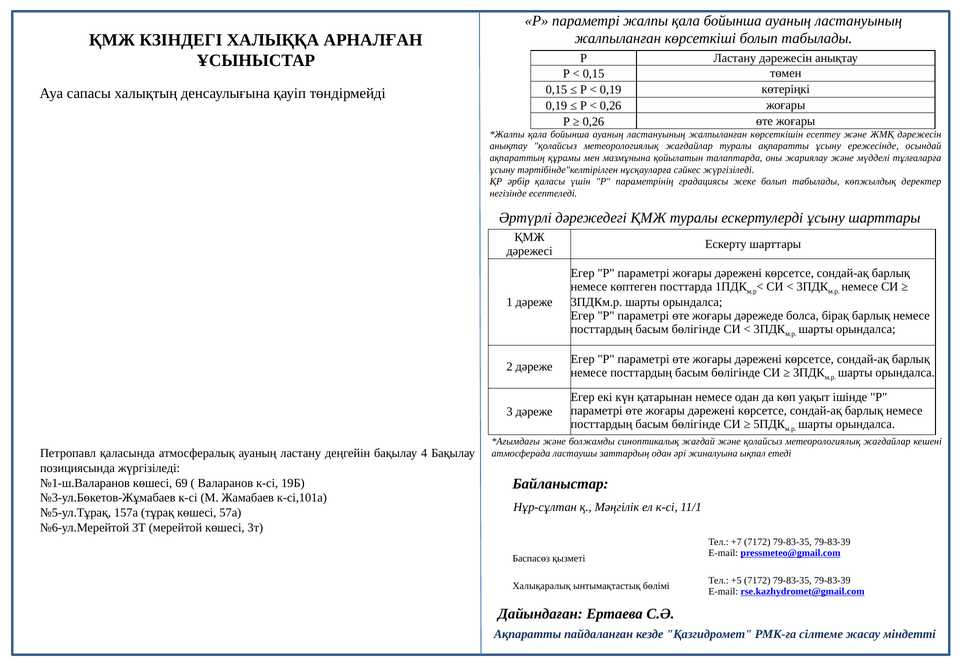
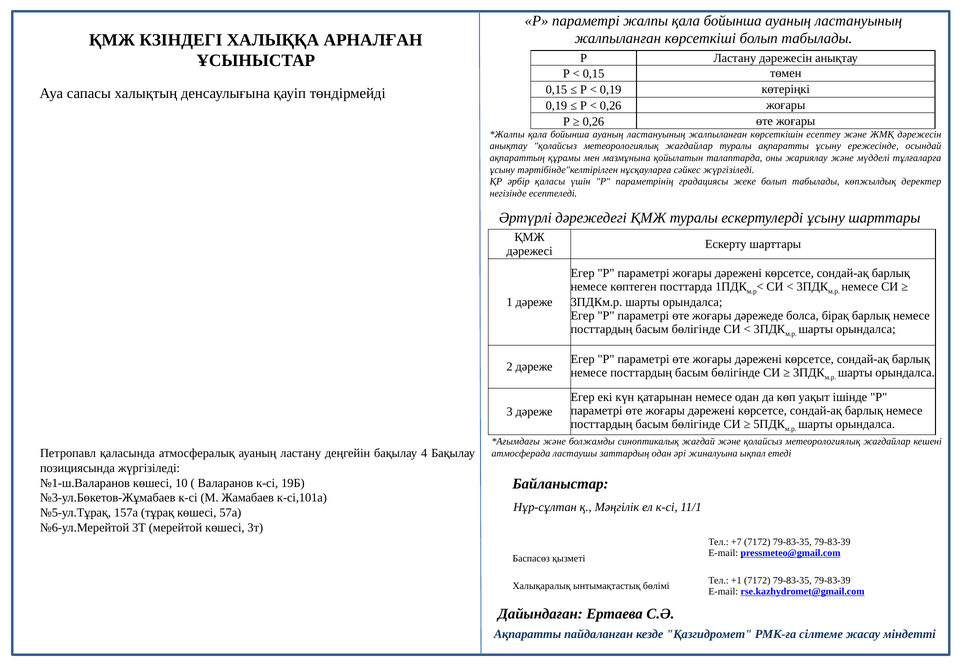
69: 69 -> 10 (181, 483)
+5: +5 -> +1 (736, 580)
